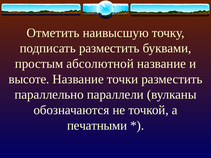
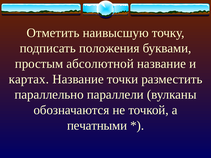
подписать разместить: разместить -> положения (109, 48)
высоте: высоте -> картах (29, 79)
